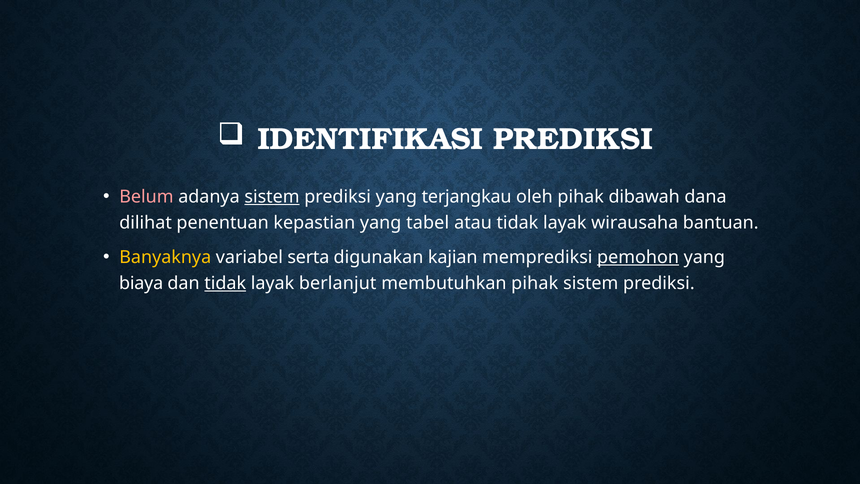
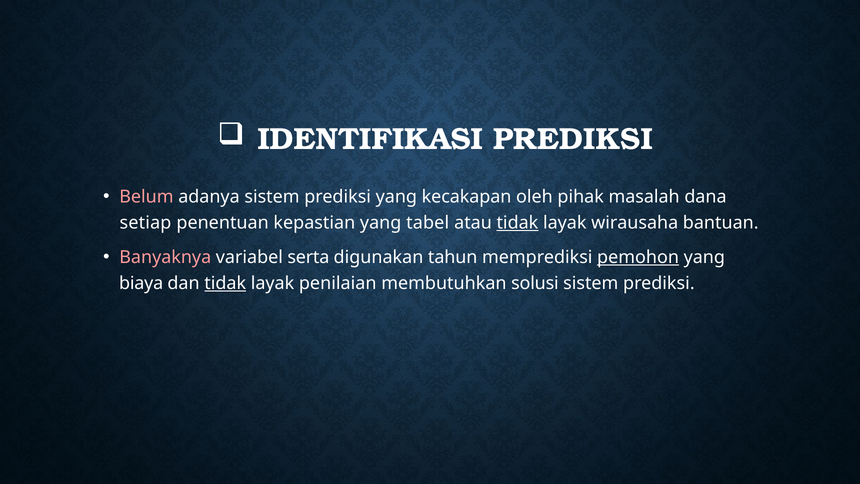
sistem underline: present -> none (272, 197)
terjangkau: terjangkau -> kecakapan (467, 197)
dibawah: dibawah -> masalah (644, 197)
dilihat: dilihat -> setiap (146, 223)
tidak underline: none -> present (517, 223)
Banyaknya colour: yellow -> pink (165, 257)
kajian: kajian -> tahun (453, 257)
berlanjut: berlanjut -> penilaian (338, 283)
membutuhkan pihak: pihak -> solusi (535, 283)
